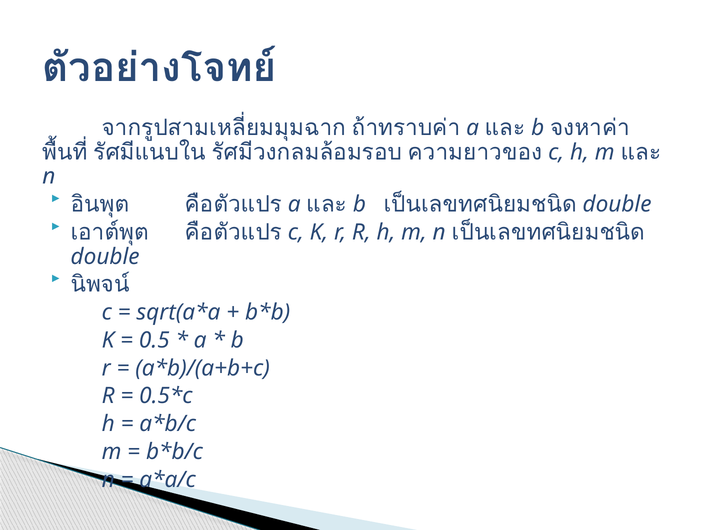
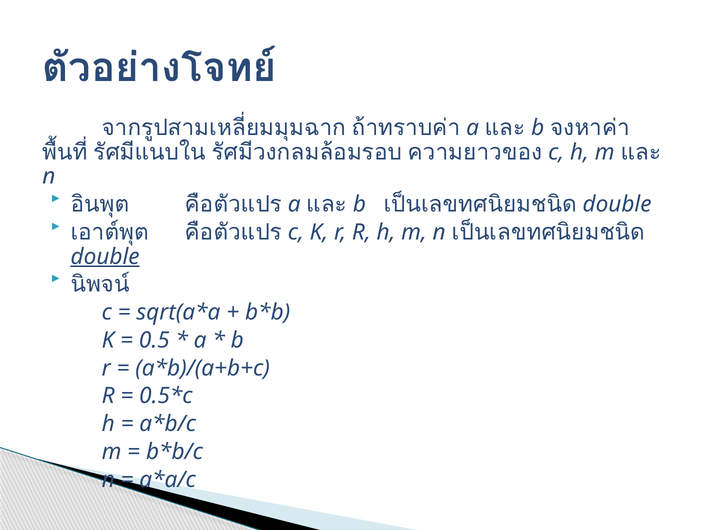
double underline: none -> present (105, 257)
